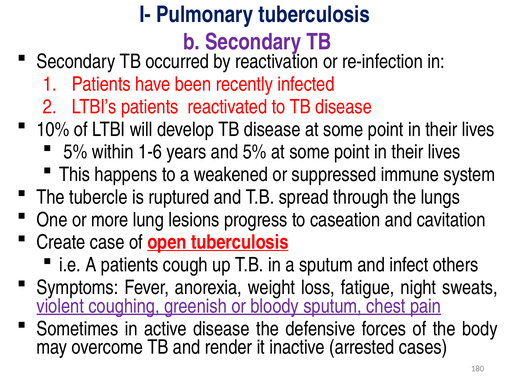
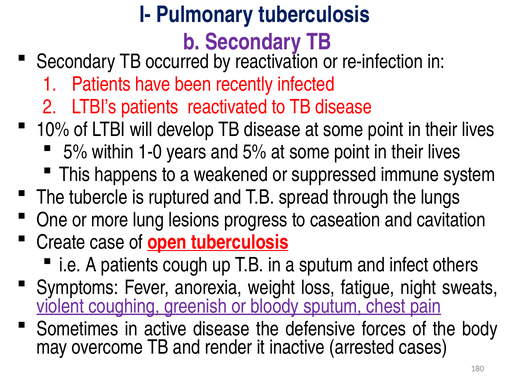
1-6: 1-6 -> 1-0 (150, 152)
